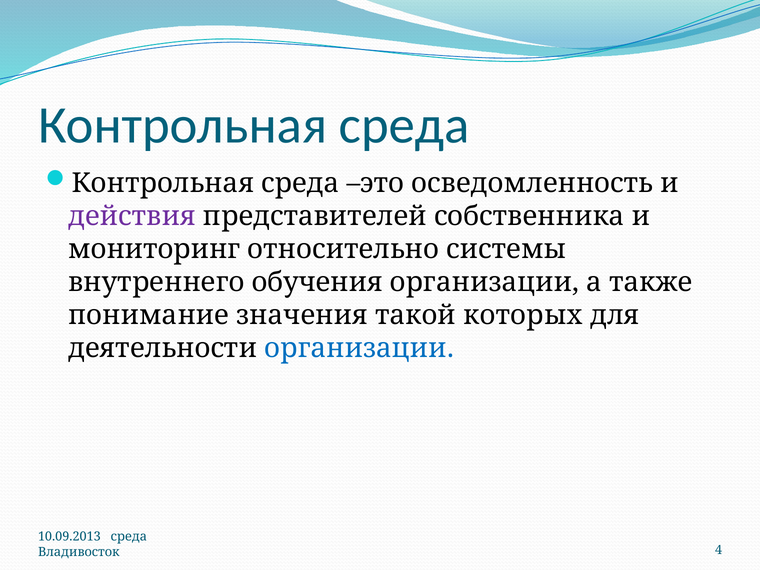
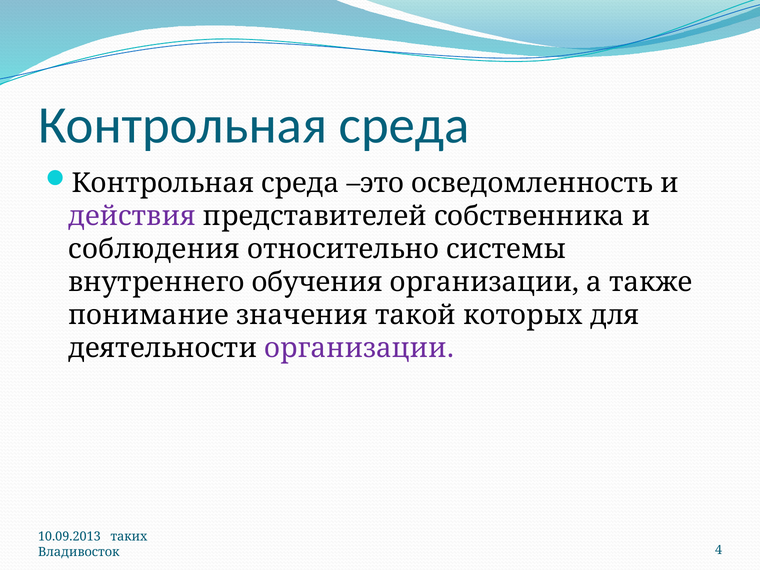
мониторинг: мониторинг -> соблюдения (154, 249)
организации colour: blue -> purple (359, 348)
10.09.2013 среда: среда -> таких (129, 537)
